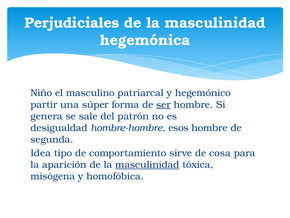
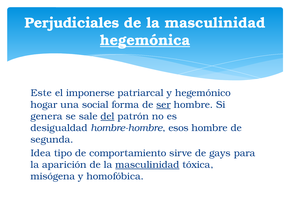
hegemónica underline: none -> present (145, 40)
Niño: Niño -> Este (41, 93)
masculino: masculino -> imponerse (90, 93)
partir: partir -> hogar (44, 104)
súper: súper -> social (95, 104)
del underline: none -> present (108, 116)
cosa: cosa -> gays (220, 153)
